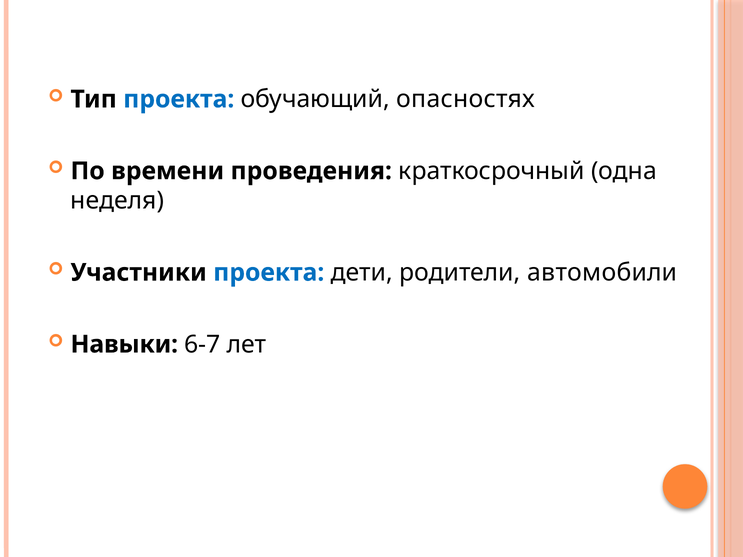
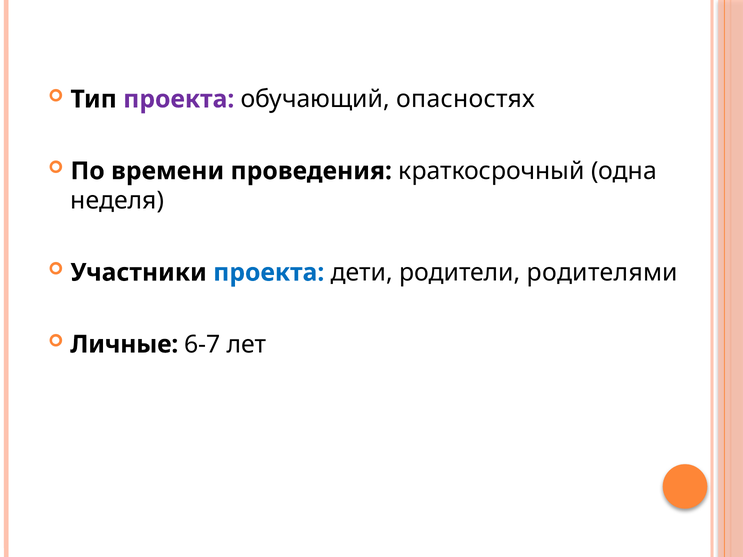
проекта colour: blue -> purple (179, 99)
автомобили: автомобили -> родителями (602, 273)
Навыки: Навыки -> Личные (124, 345)
